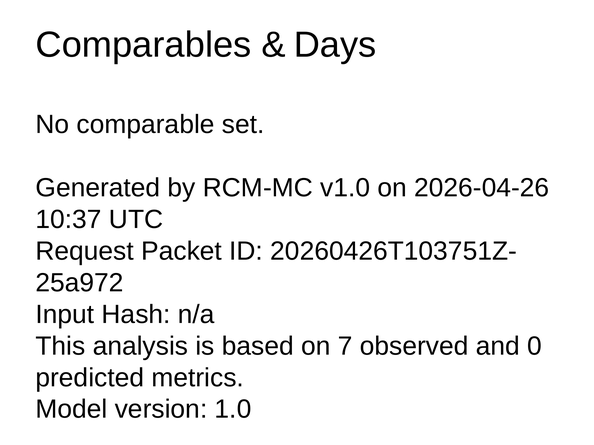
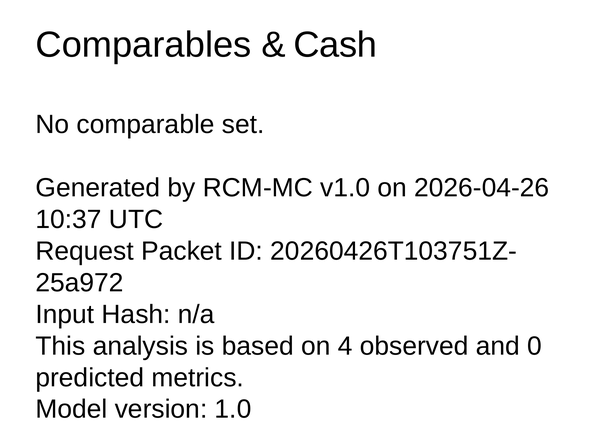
Days: Days -> Cash (335, 45)
7: 7 -> 4 (345, 346)
